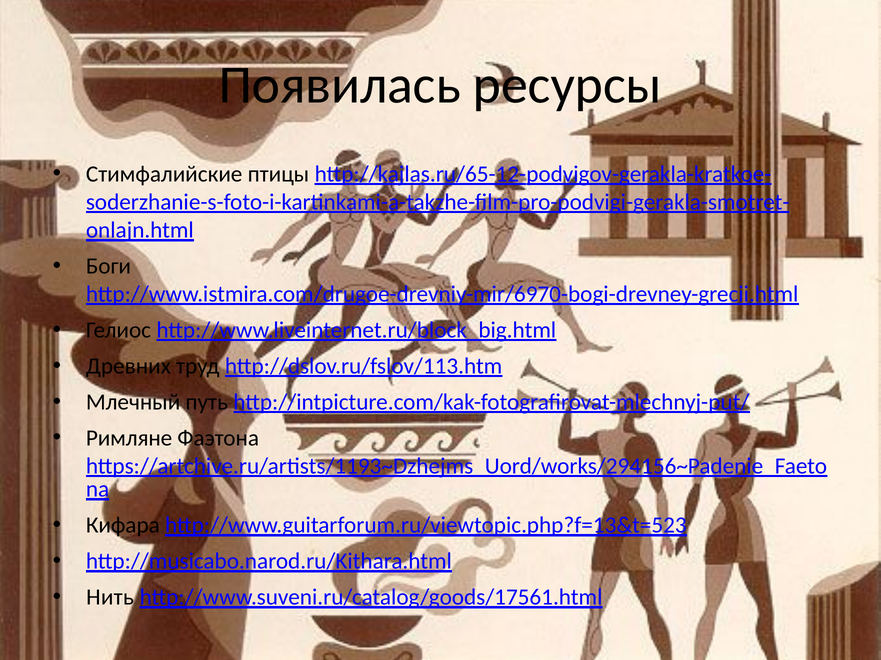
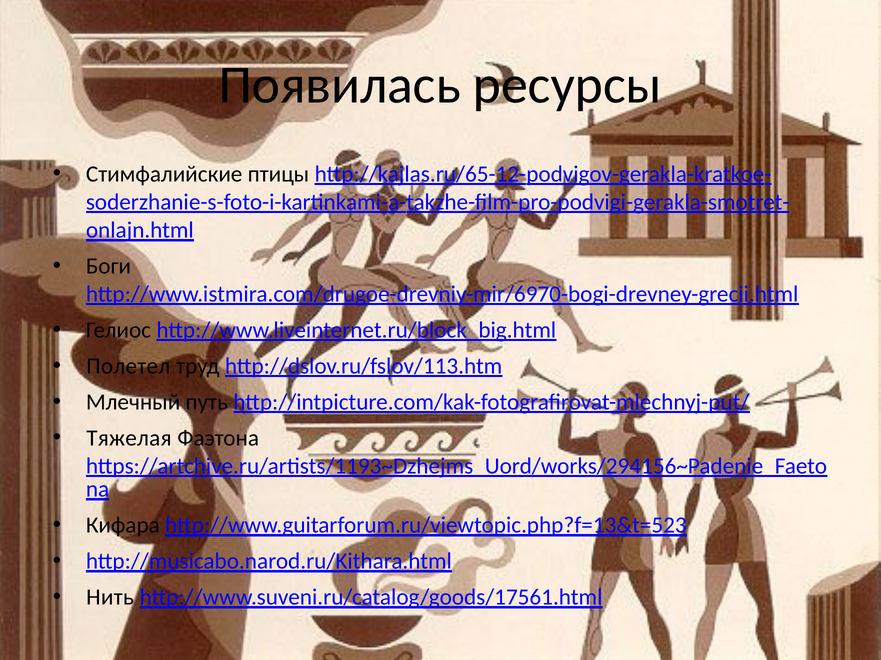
Древних: Древних -> Полетел (128, 367)
Римляне: Римляне -> Тяжелая (129, 439)
